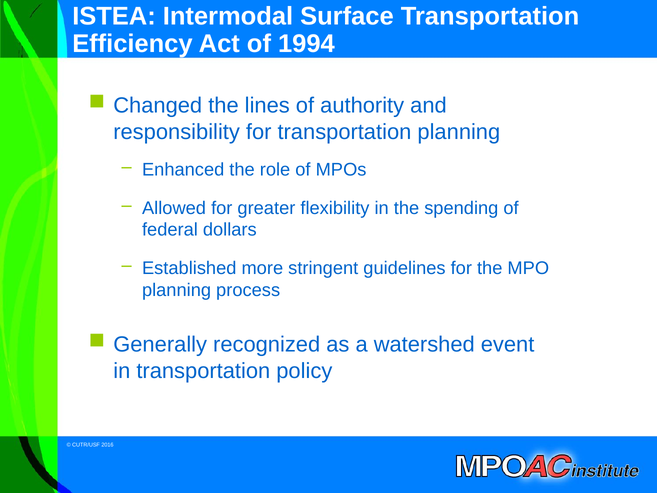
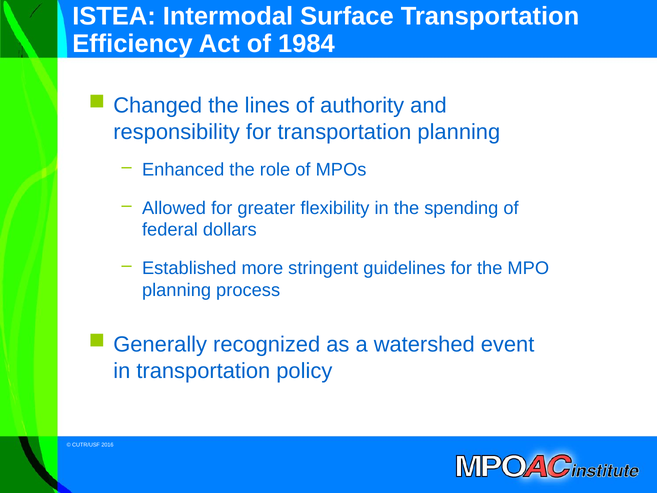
1994: 1994 -> 1984 (306, 44)
